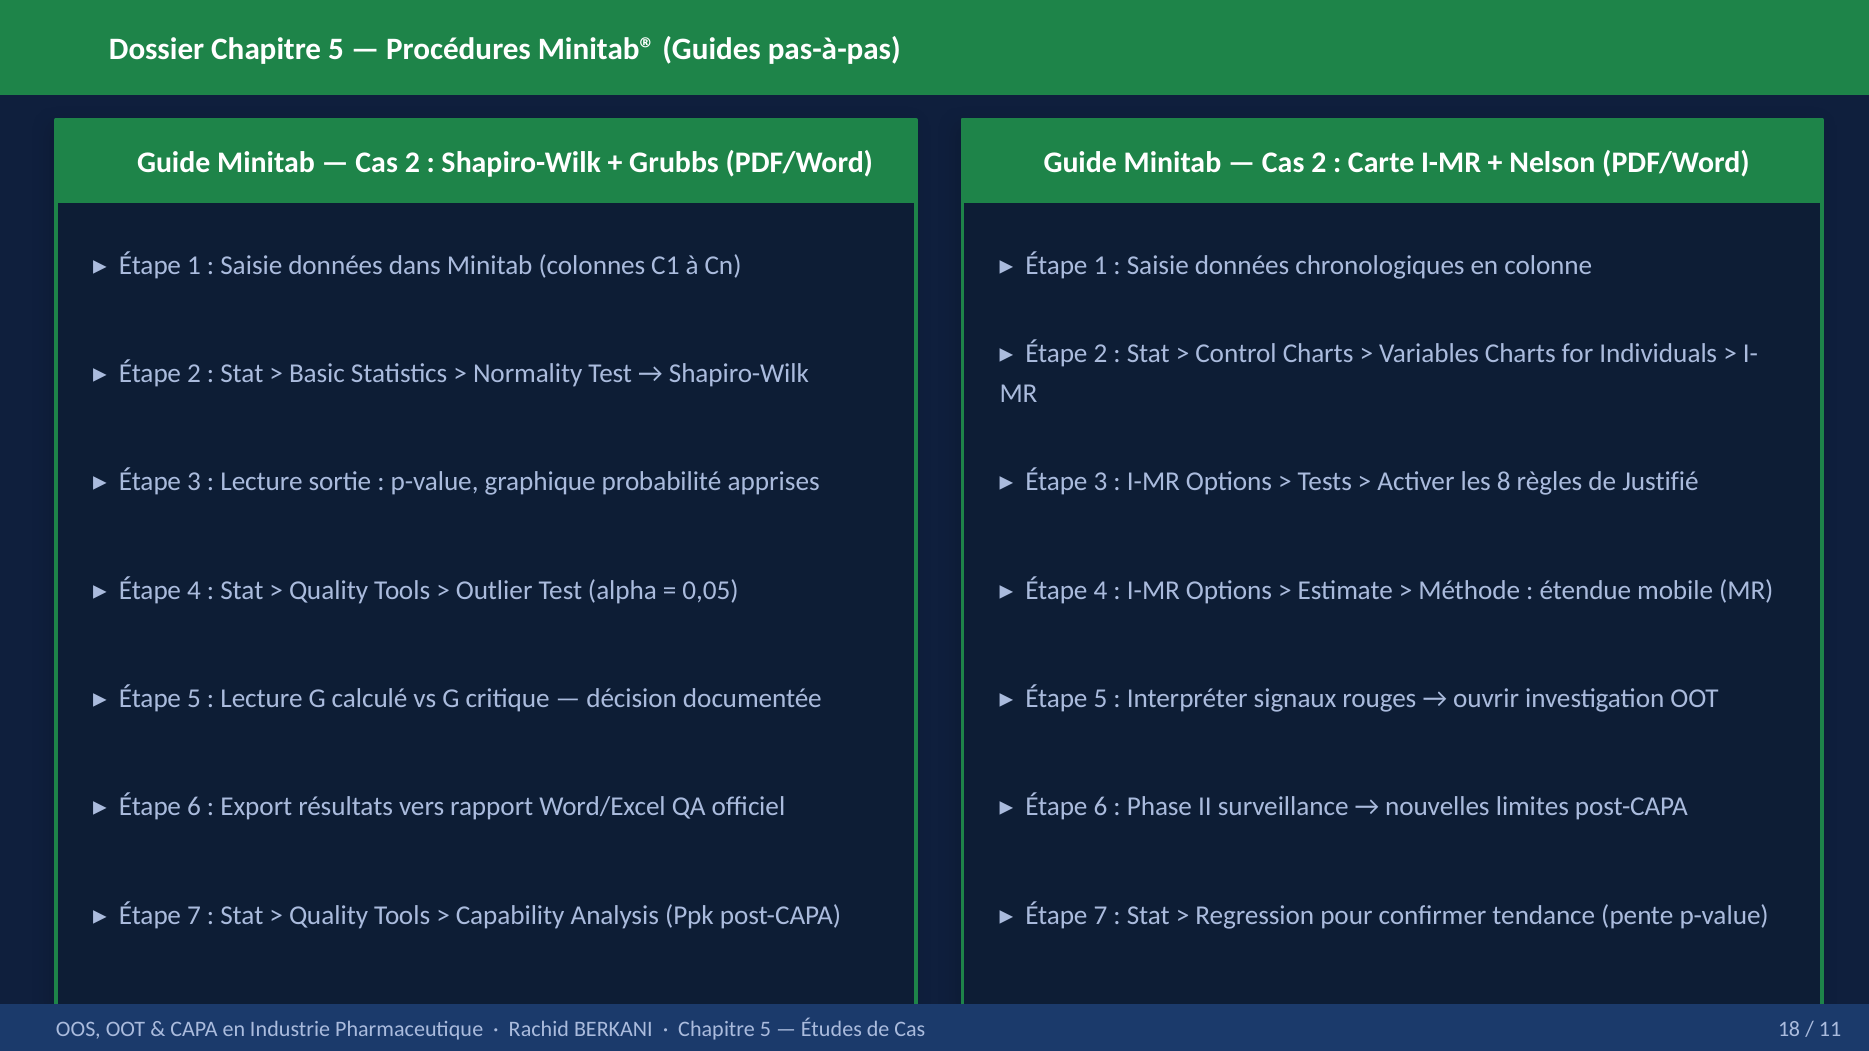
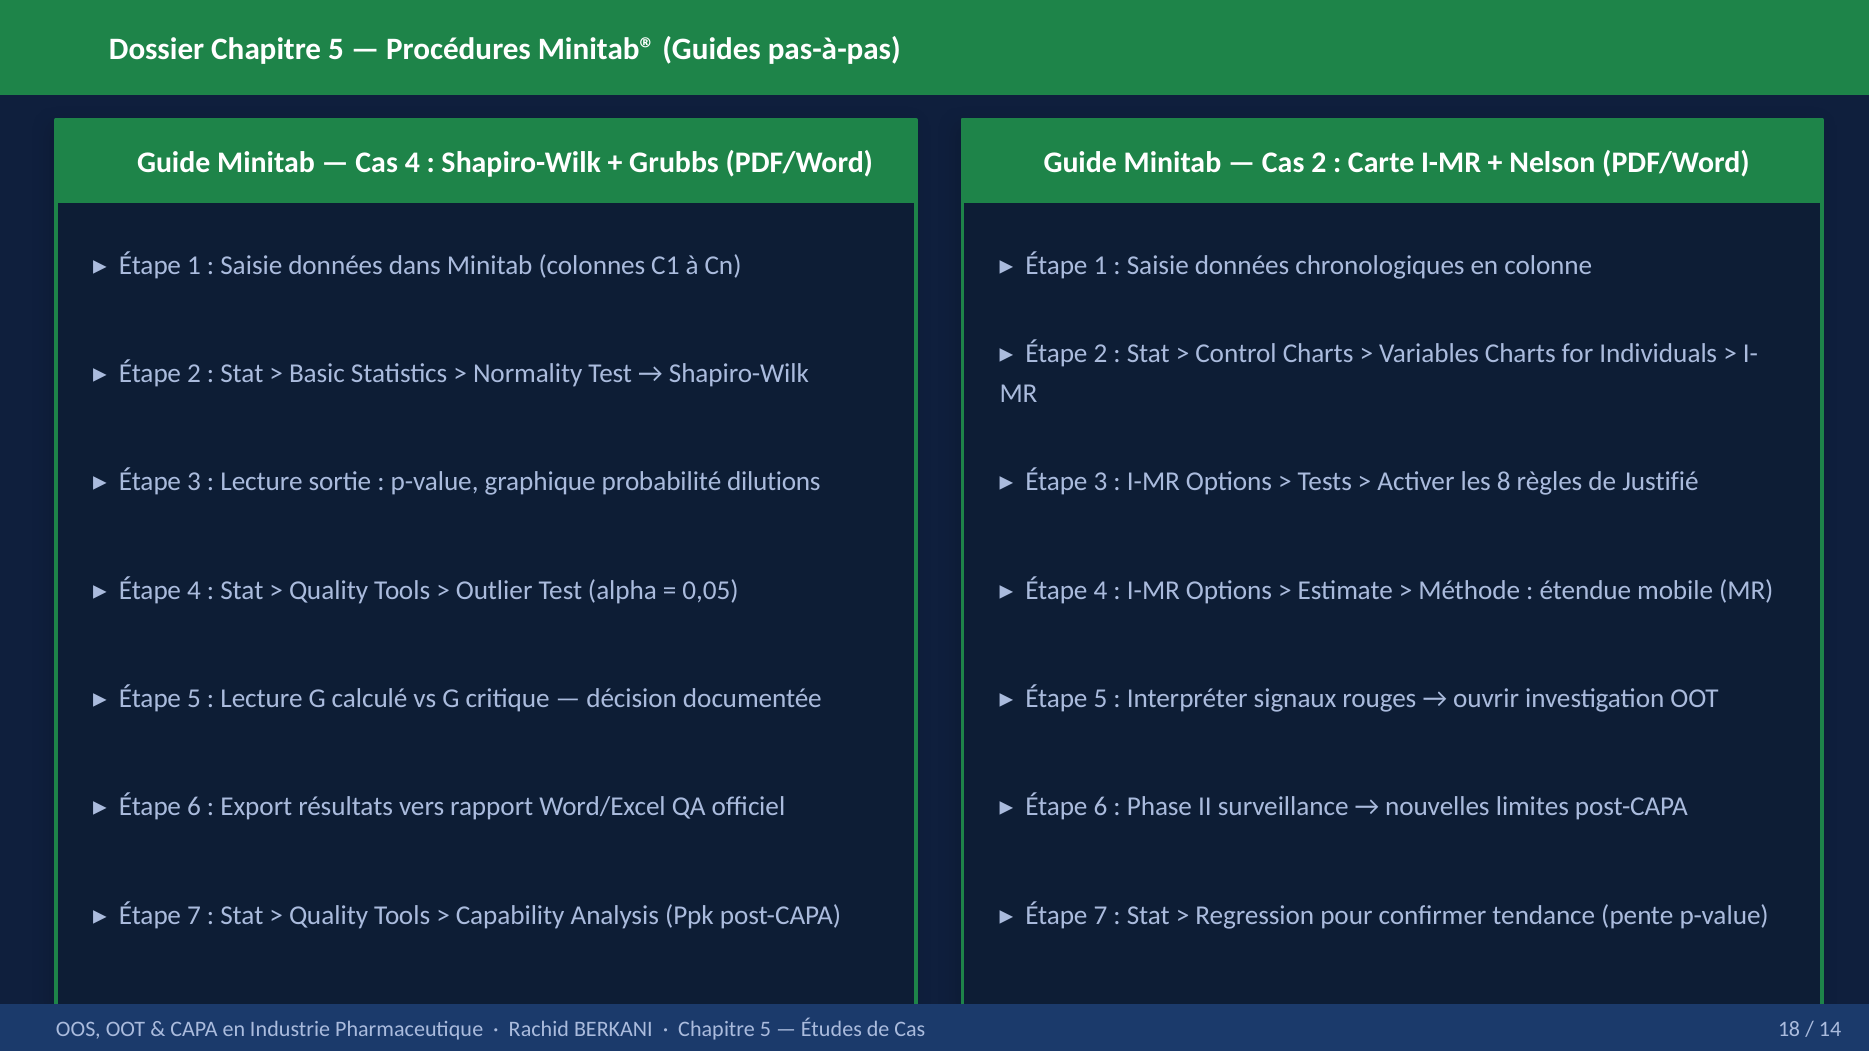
2: 2 -> 4 (412, 163)
apprises: apprises -> dilutions (774, 482)
11: 11 -> 14 (1830, 1030)
